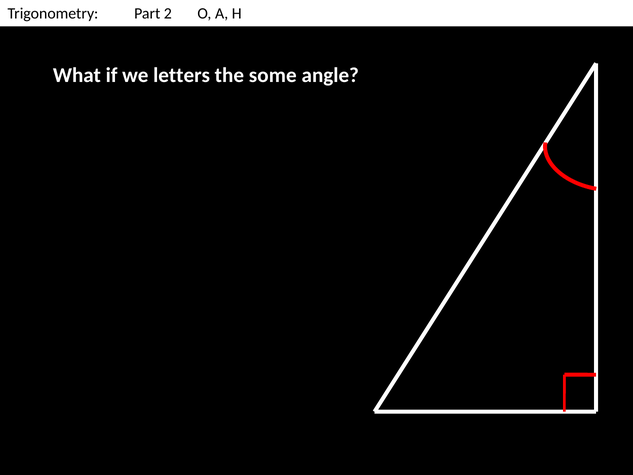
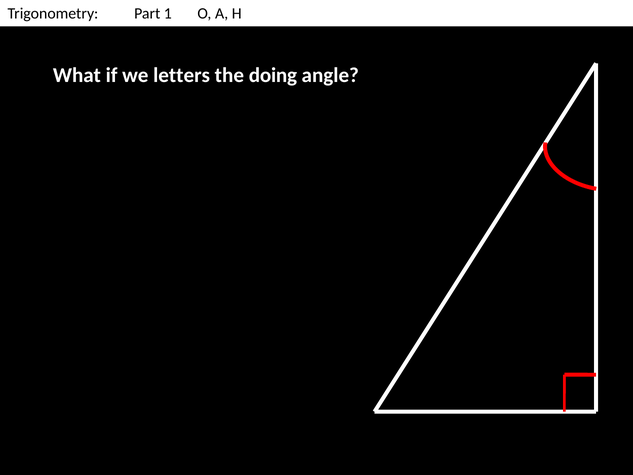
2: 2 -> 1 (168, 14)
some: some -> doing (273, 75)
